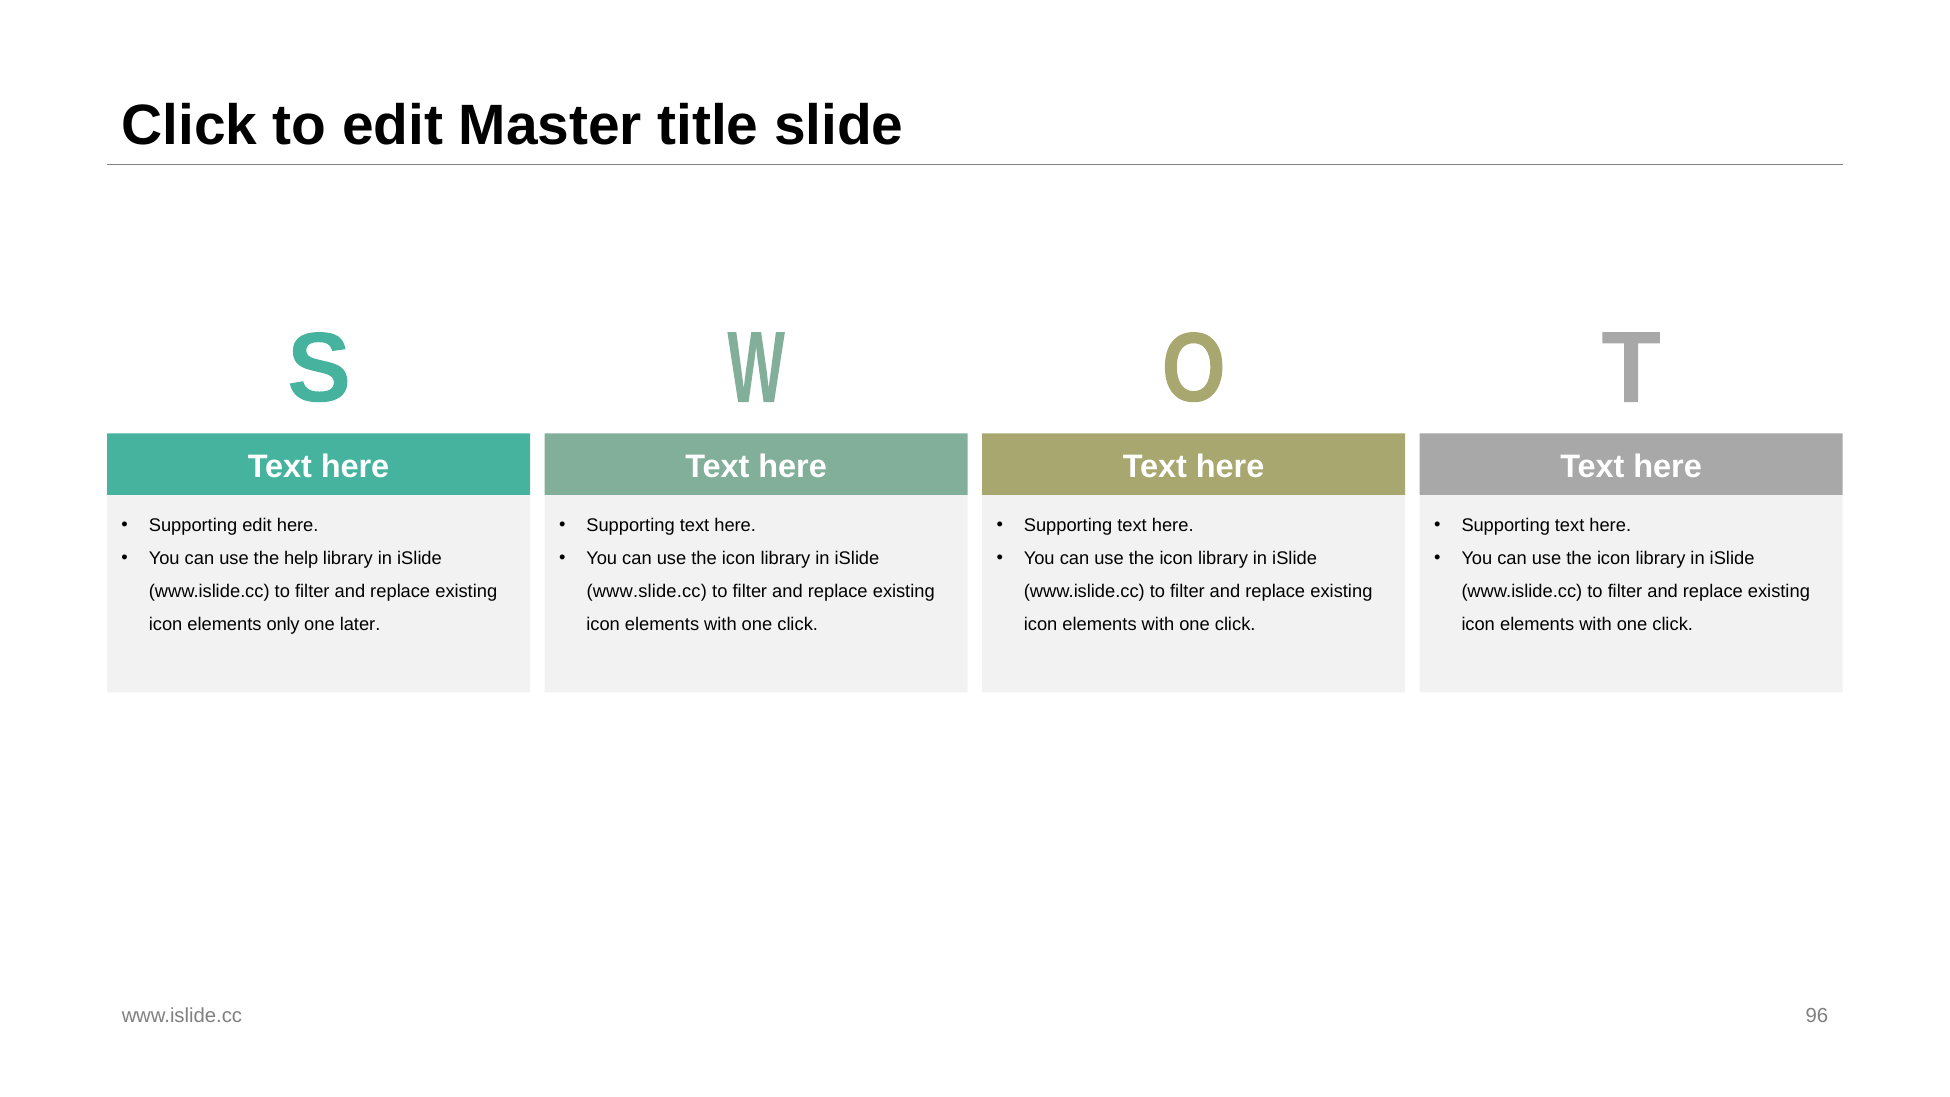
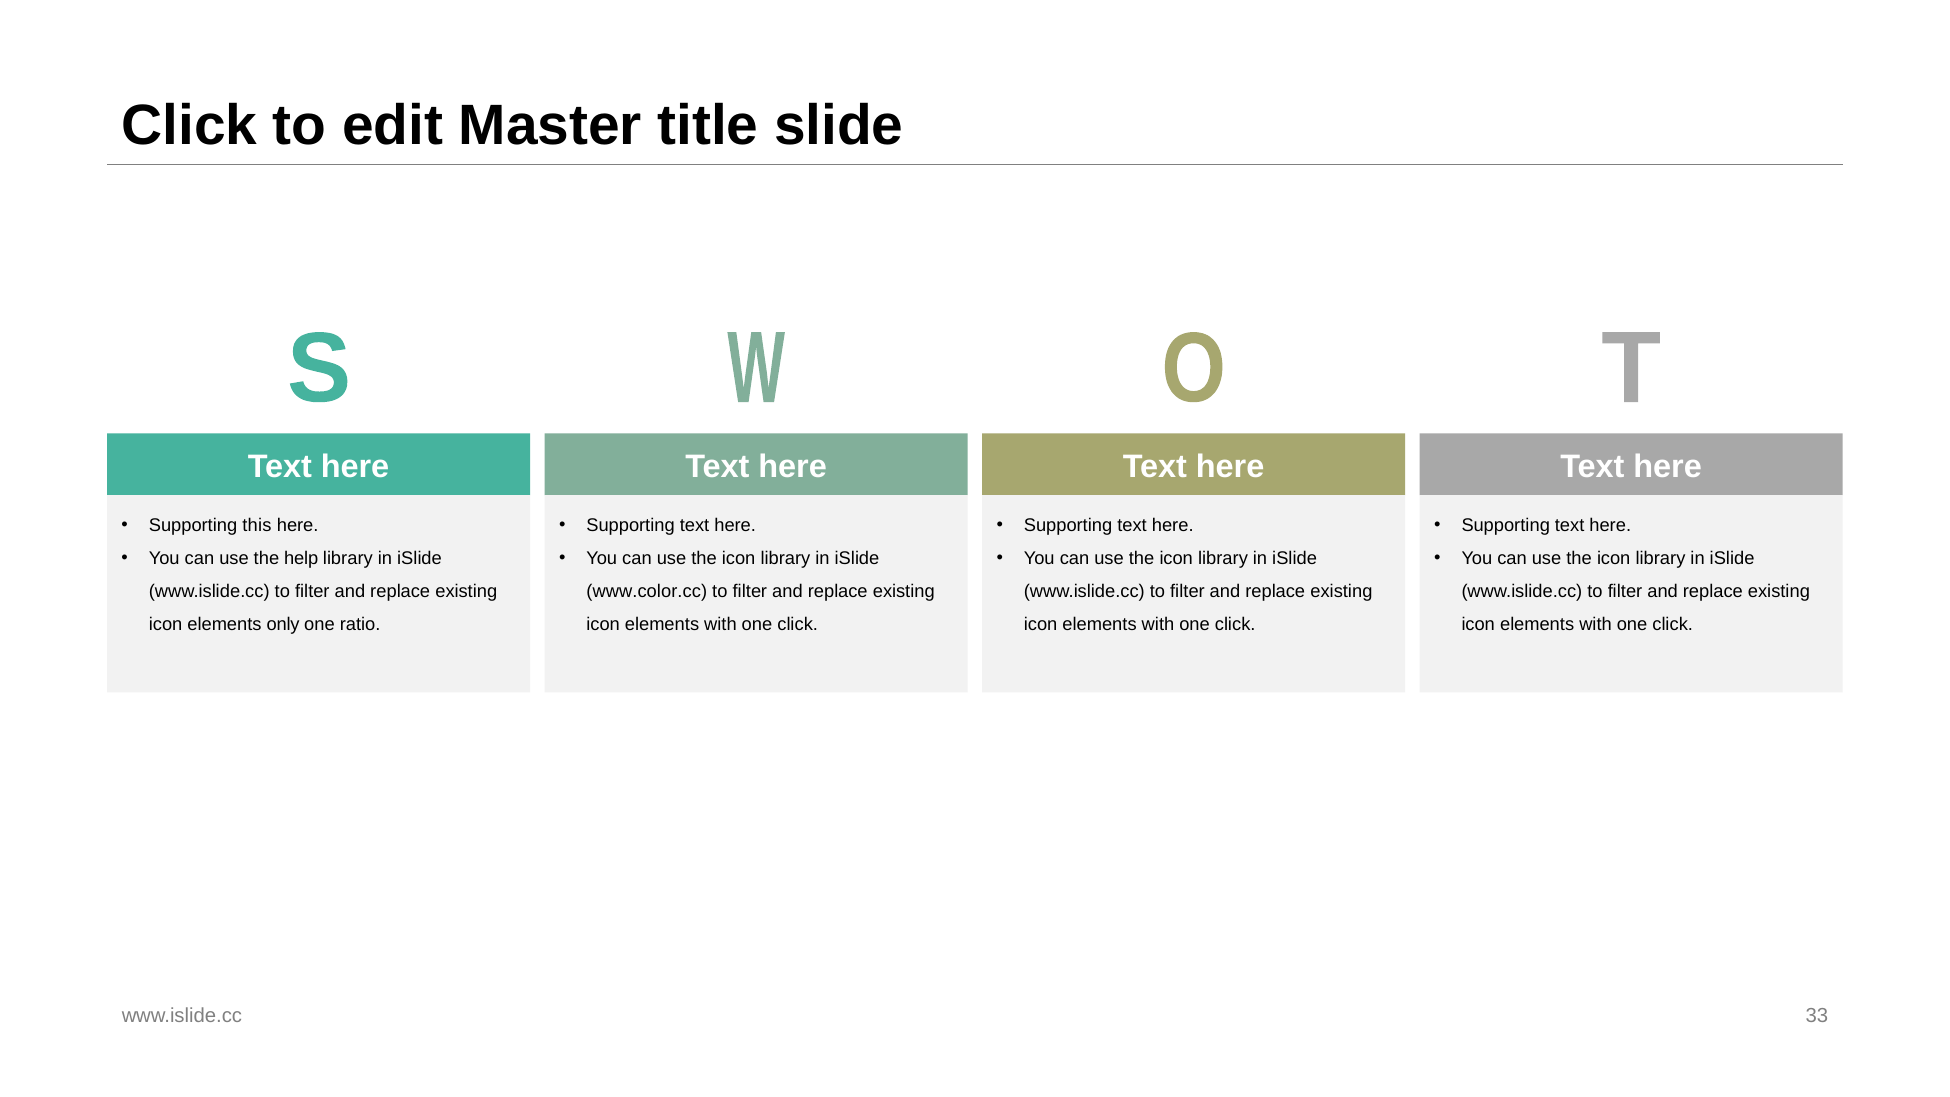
Supporting edit: edit -> this (257, 526)
www.slide.cc: www.slide.cc -> www.color.cc (647, 592)
later: later -> ratio (360, 624)
96: 96 -> 33 (1817, 1016)
